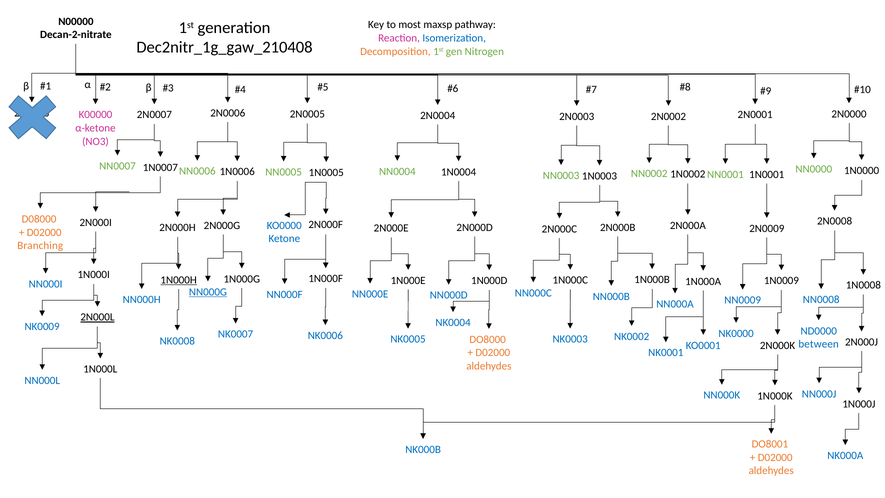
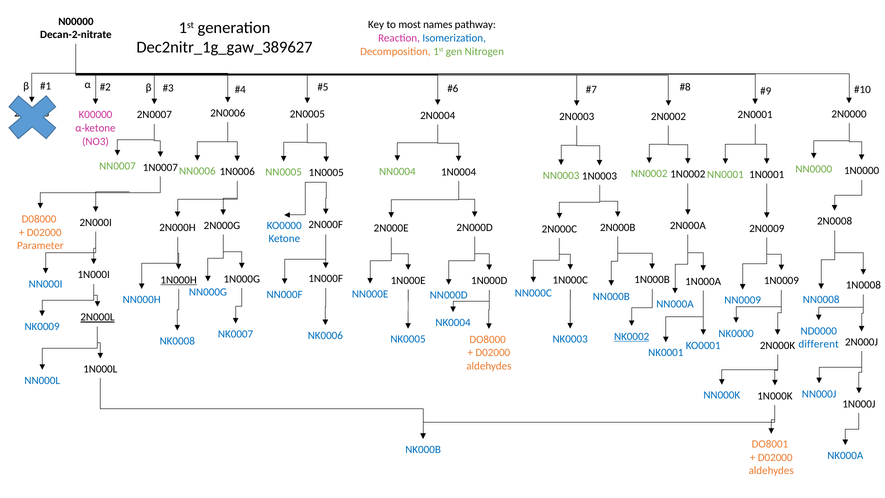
maxsp: maxsp -> names (438, 25)
Dec2nitr_1g_gaw_210408: Dec2nitr_1g_gaw_210408 -> Dec2nitr_1g_gaw_389627 (224, 47)
Branching: Branching -> Parameter (40, 246)
NN000G underline: present -> none (208, 292)
NK0002 underline: none -> present (632, 336)
between: between -> different (819, 344)
